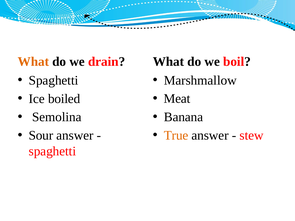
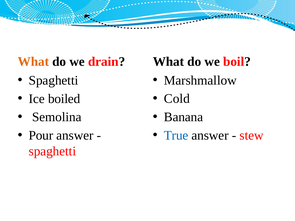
Meat: Meat -> Cold (177, 99)
True colour: orange -> blue (176, 136)
Sour: Sour -> Pour (41, 136)
